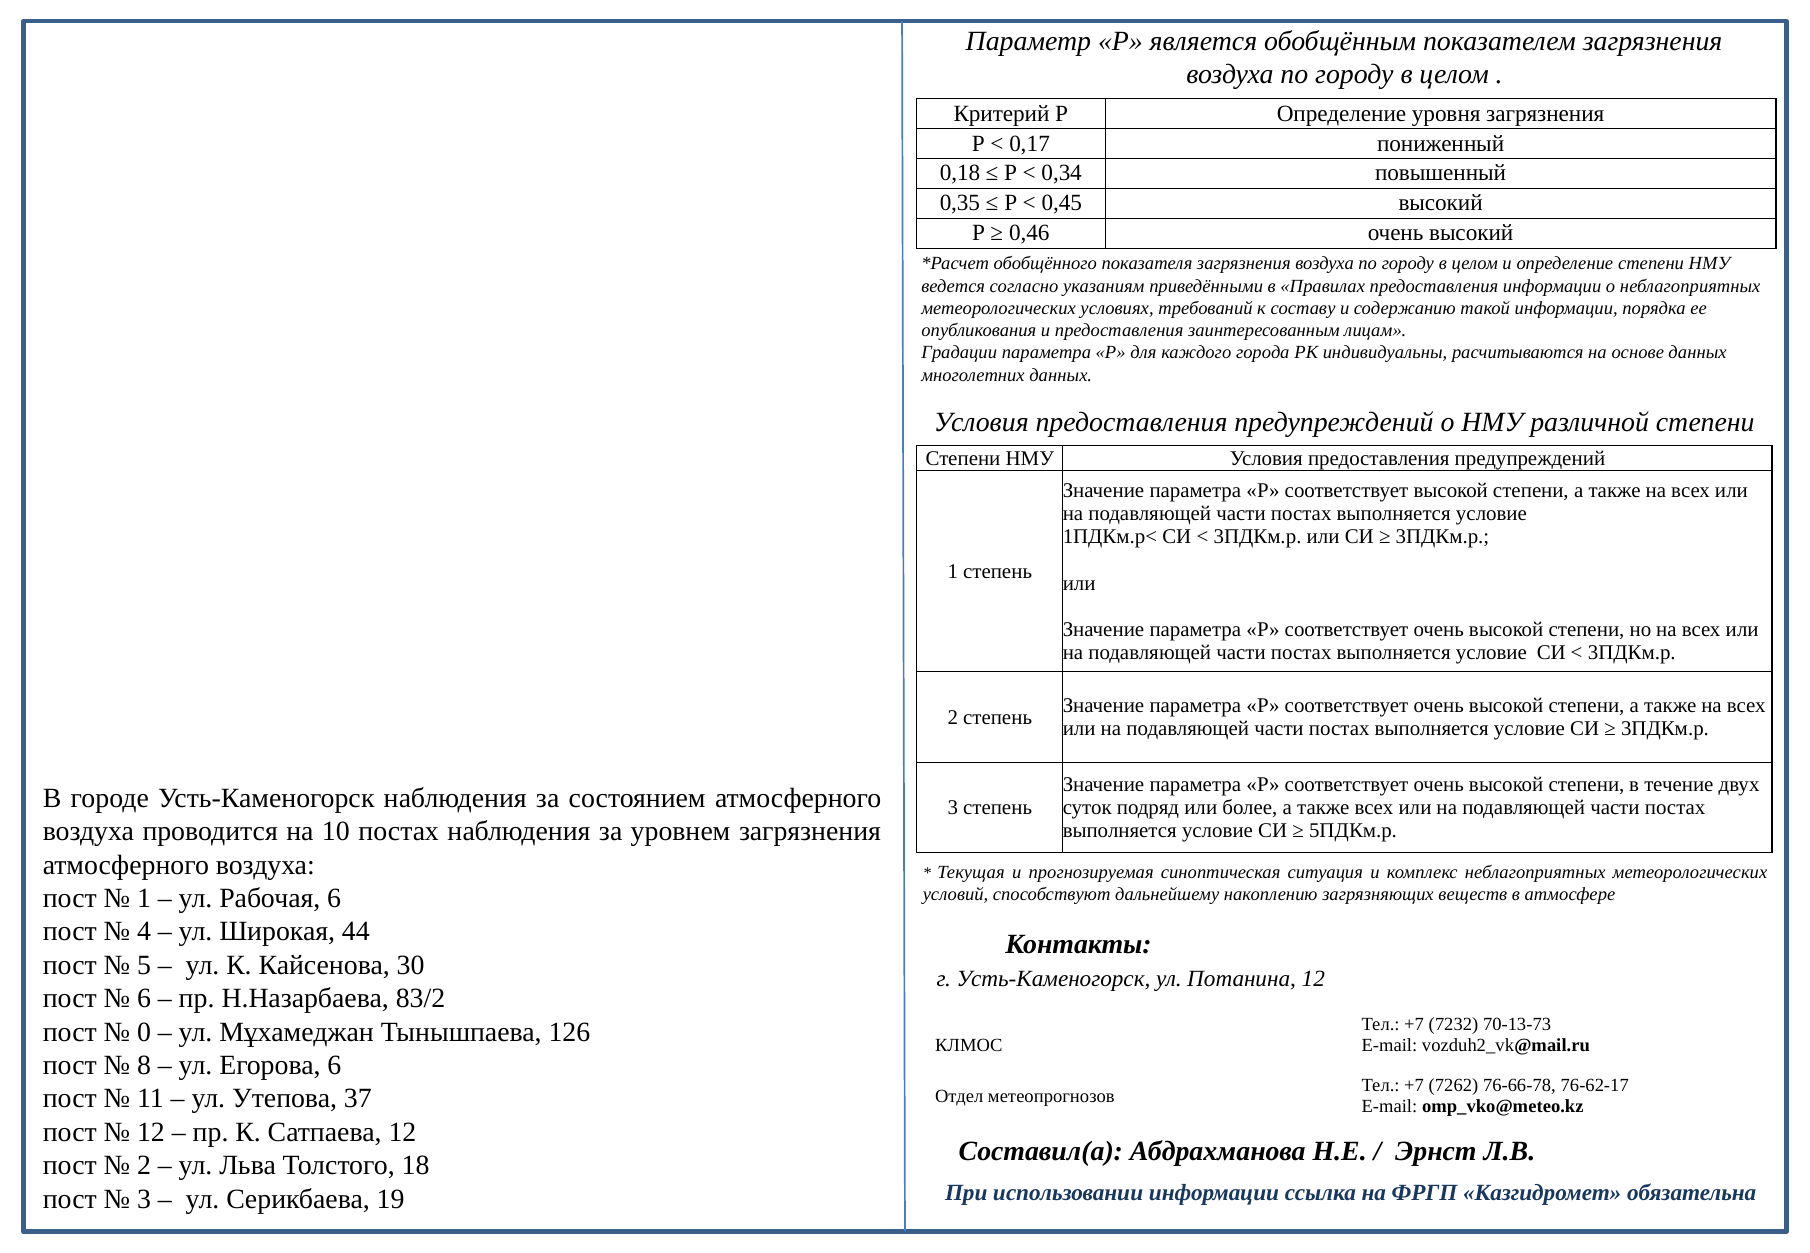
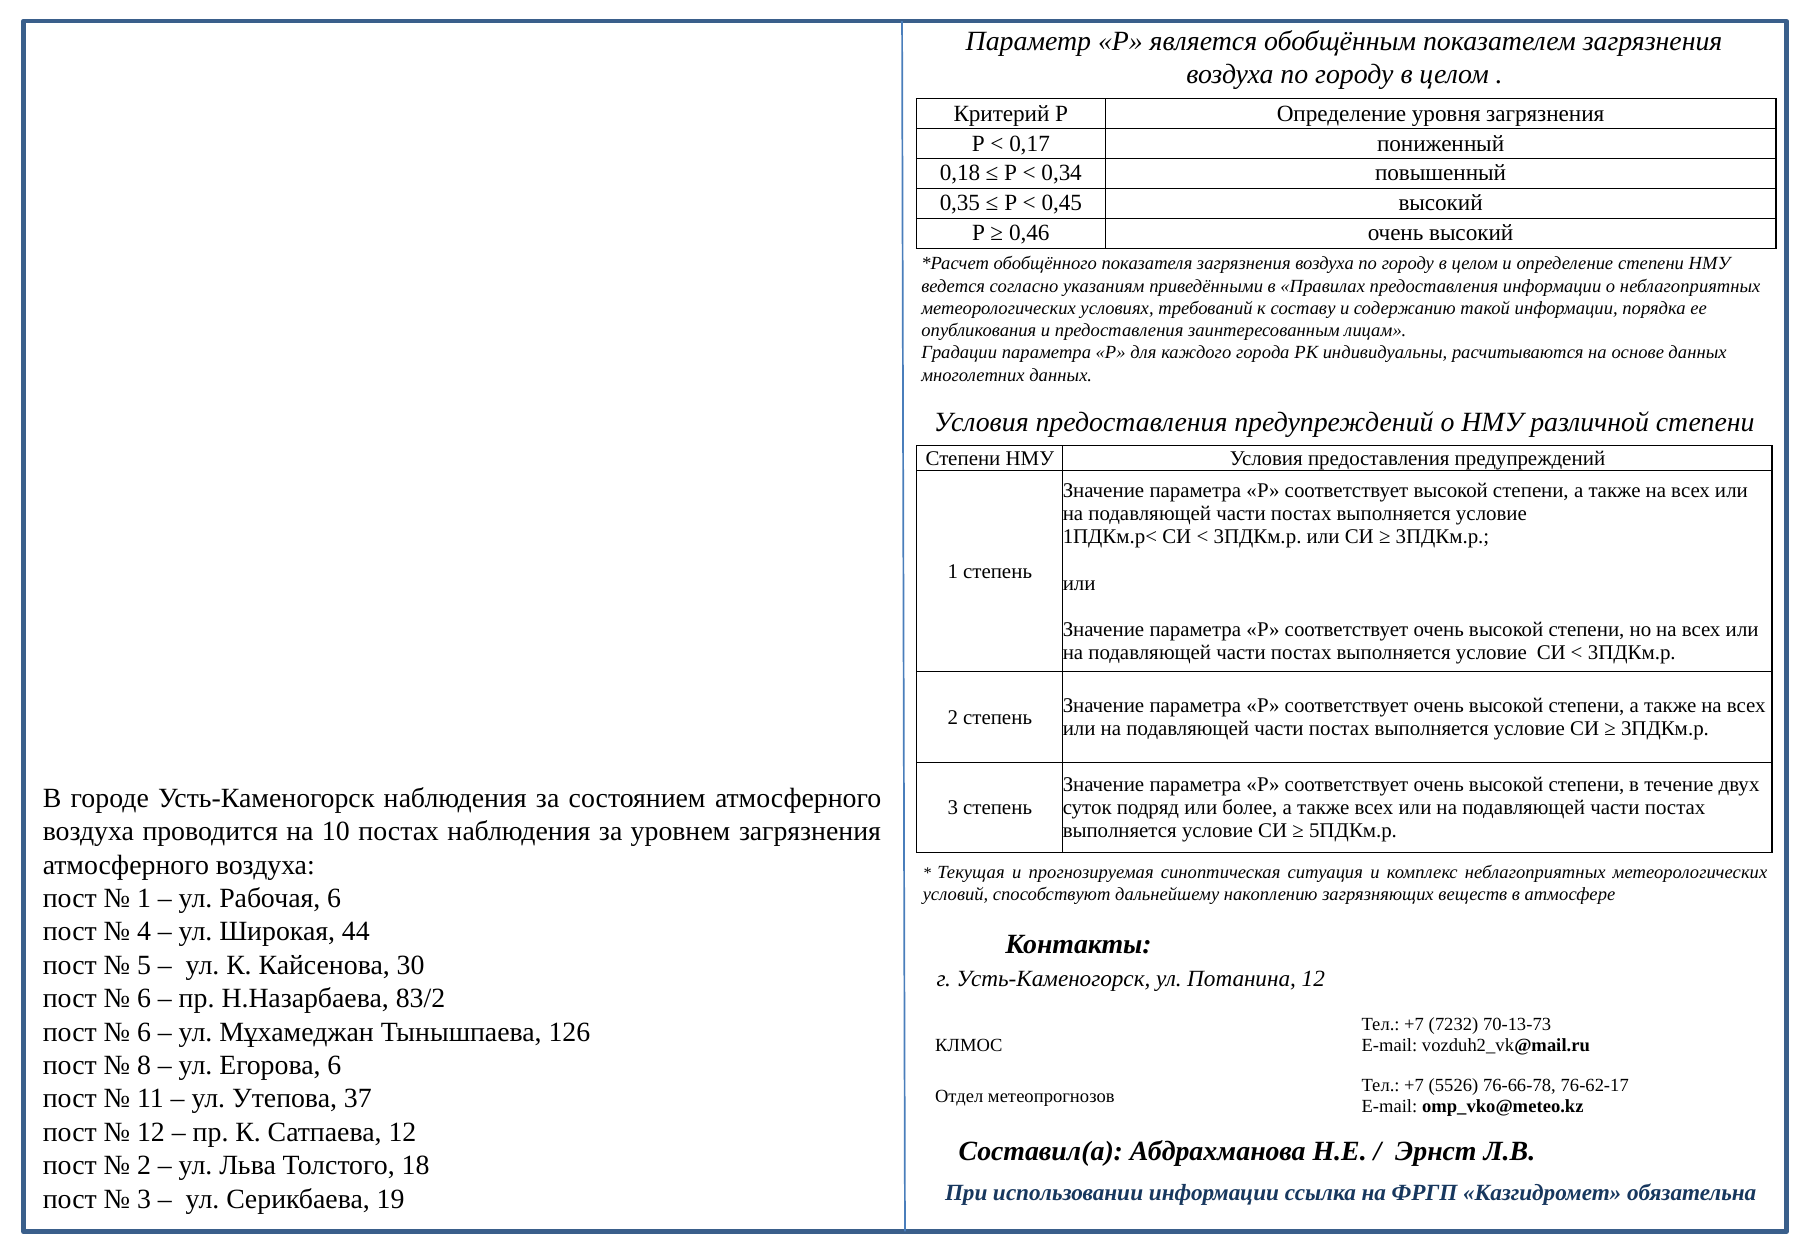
0: 0 -> 6 (144, 1032)
7262: 7262 -> 5526 (1453, 1086)
